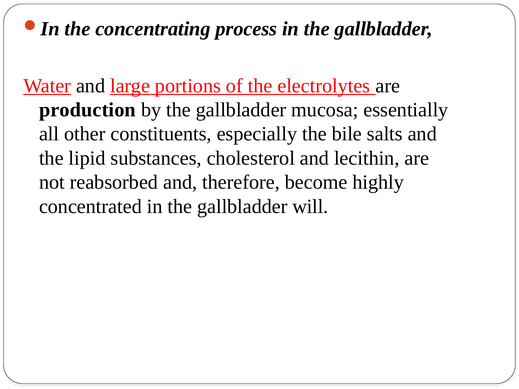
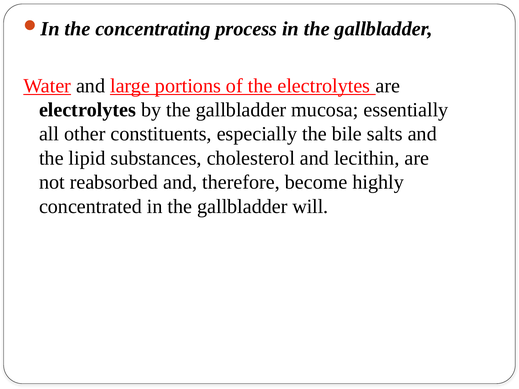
production: production -> electrolytes (88, 110)
